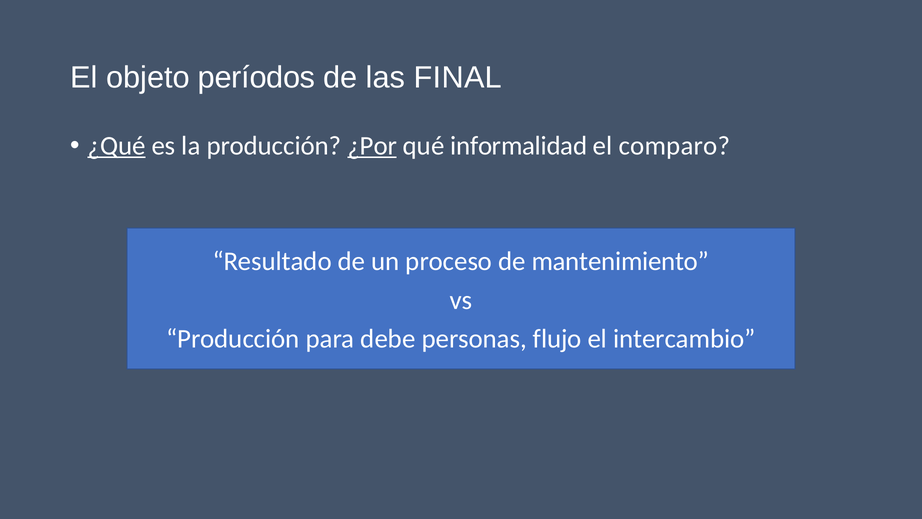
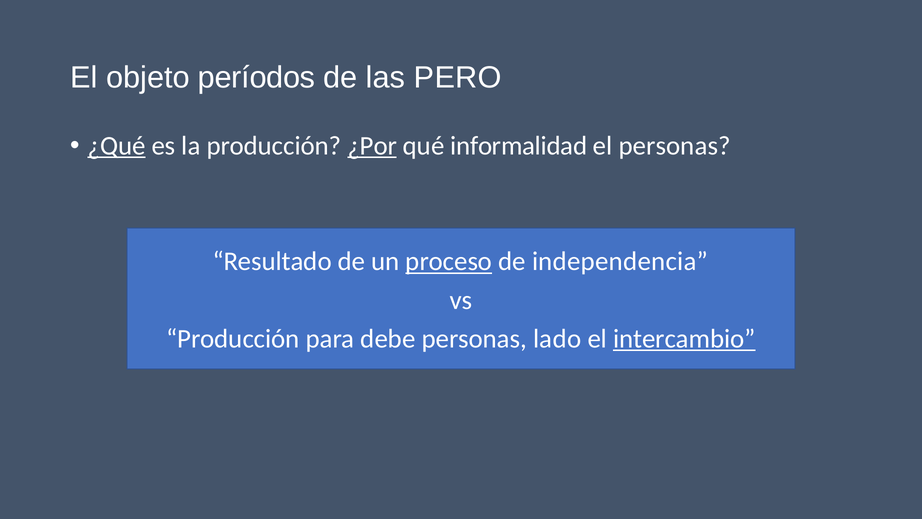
FINAL: FINAL -> PERO (458, 78)
el comparo: comparo -> personas (675, 146)
proceso underline: none -> present (449, 261)
mantenimiento: mantenimiento -> independencia (620, 261)
flujo: flujo -> lado (557, 339)
intercambio underline: none -> present (684, 339)
